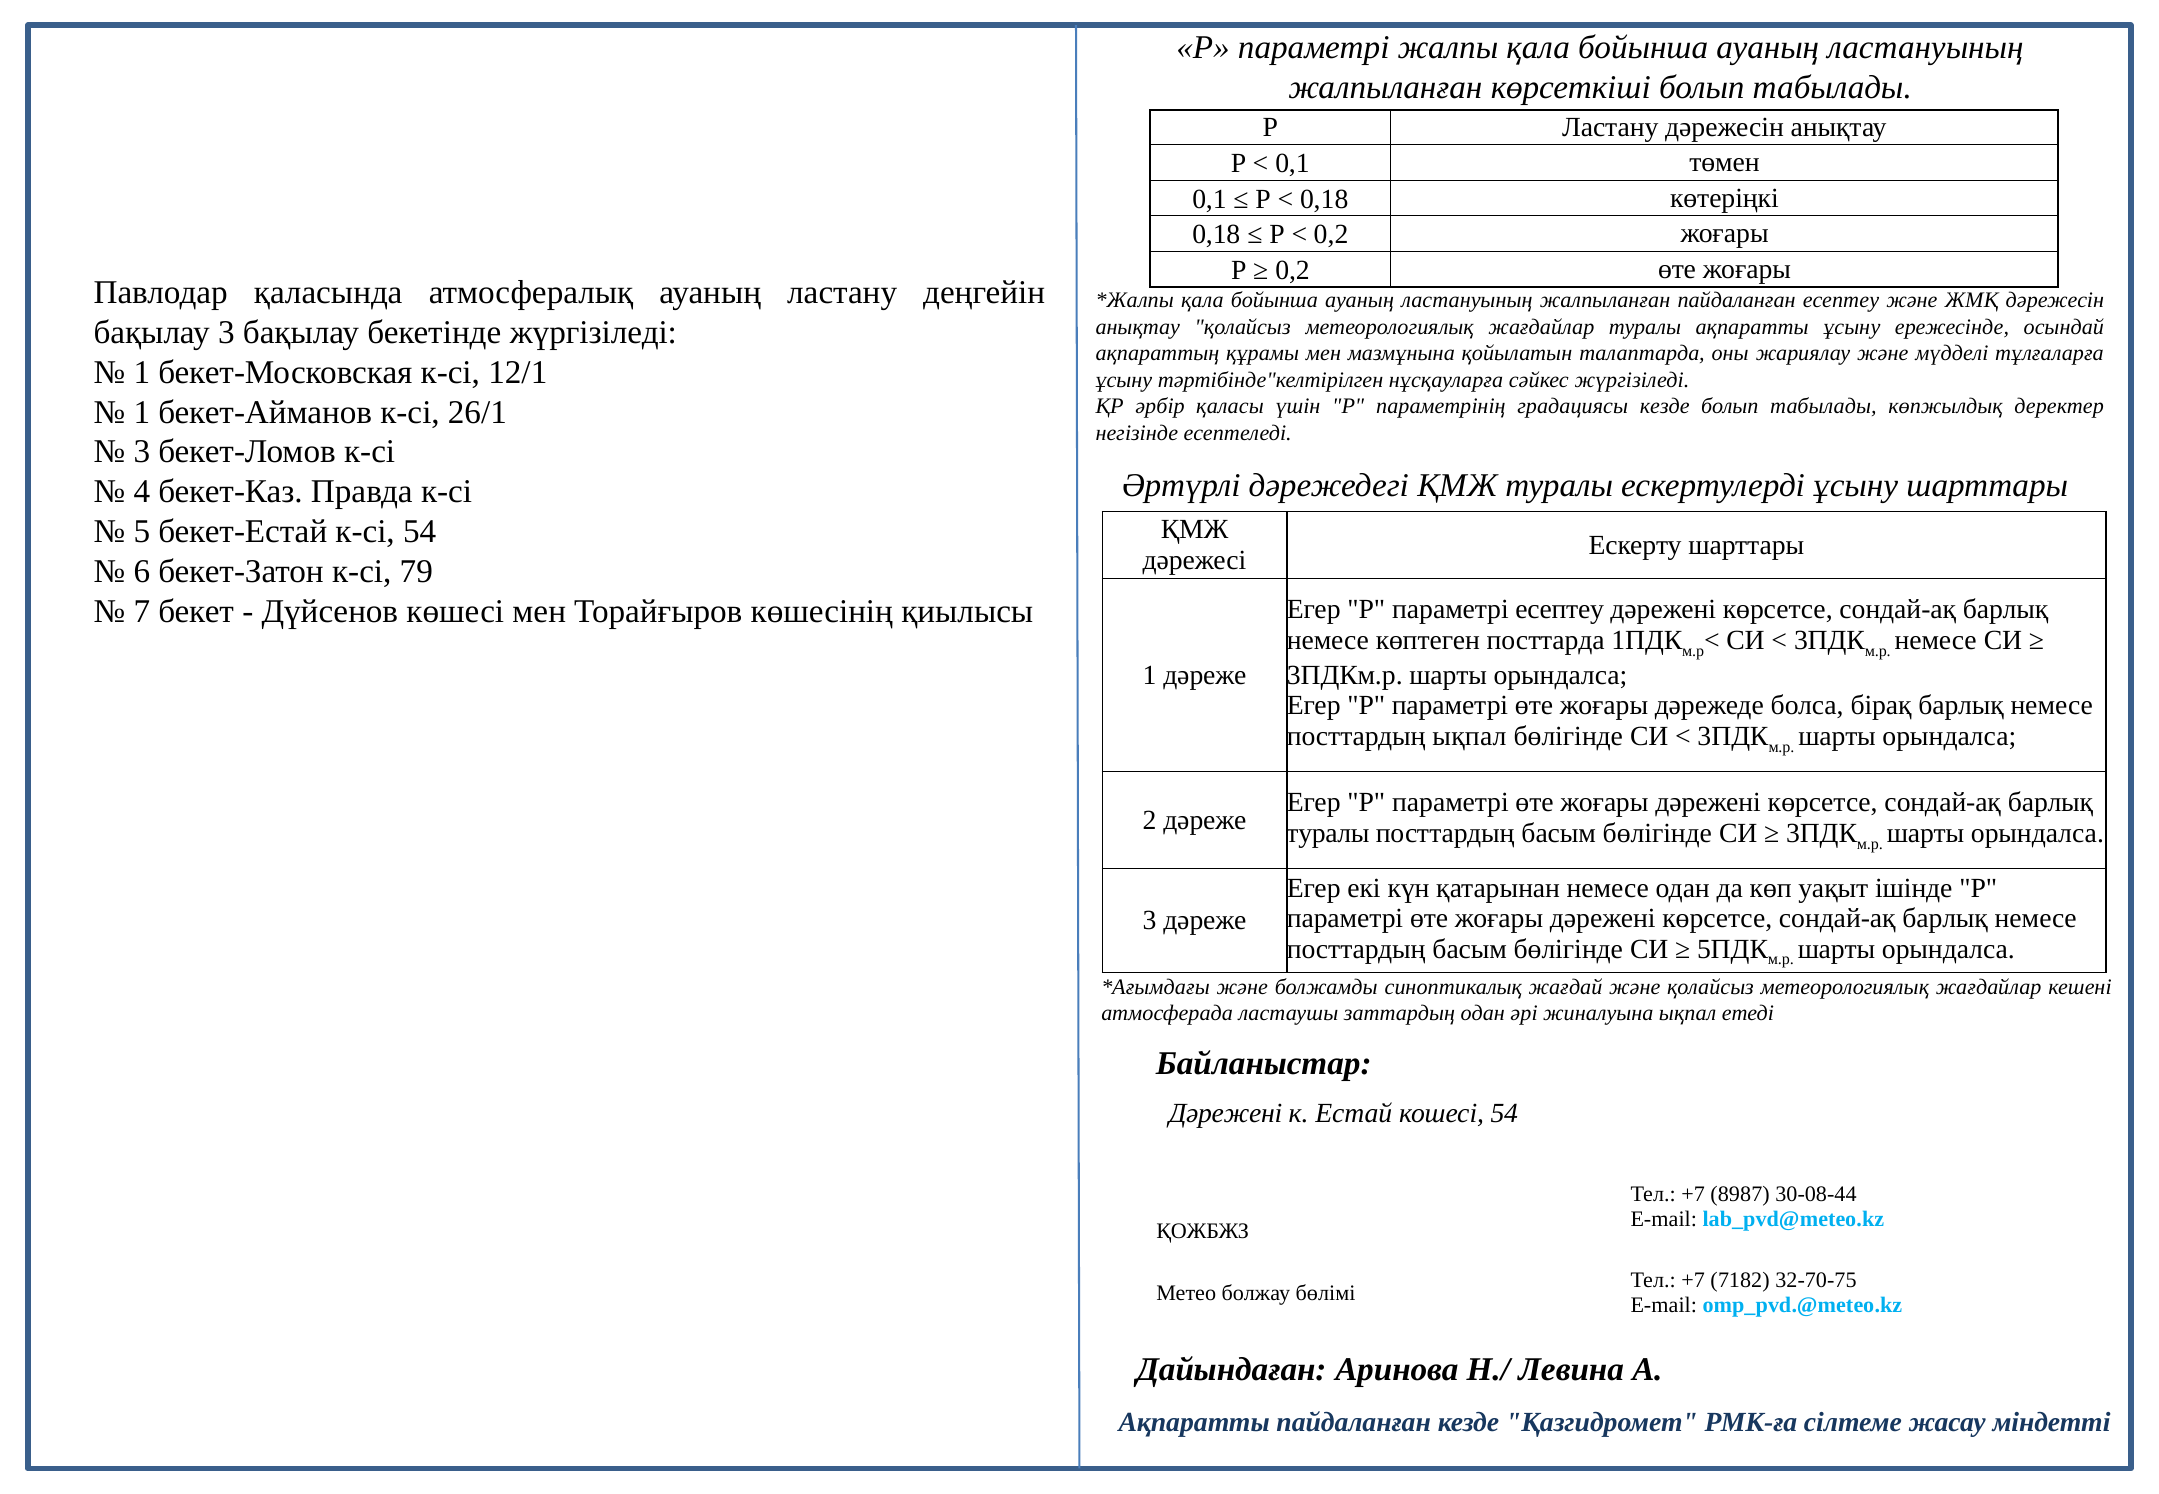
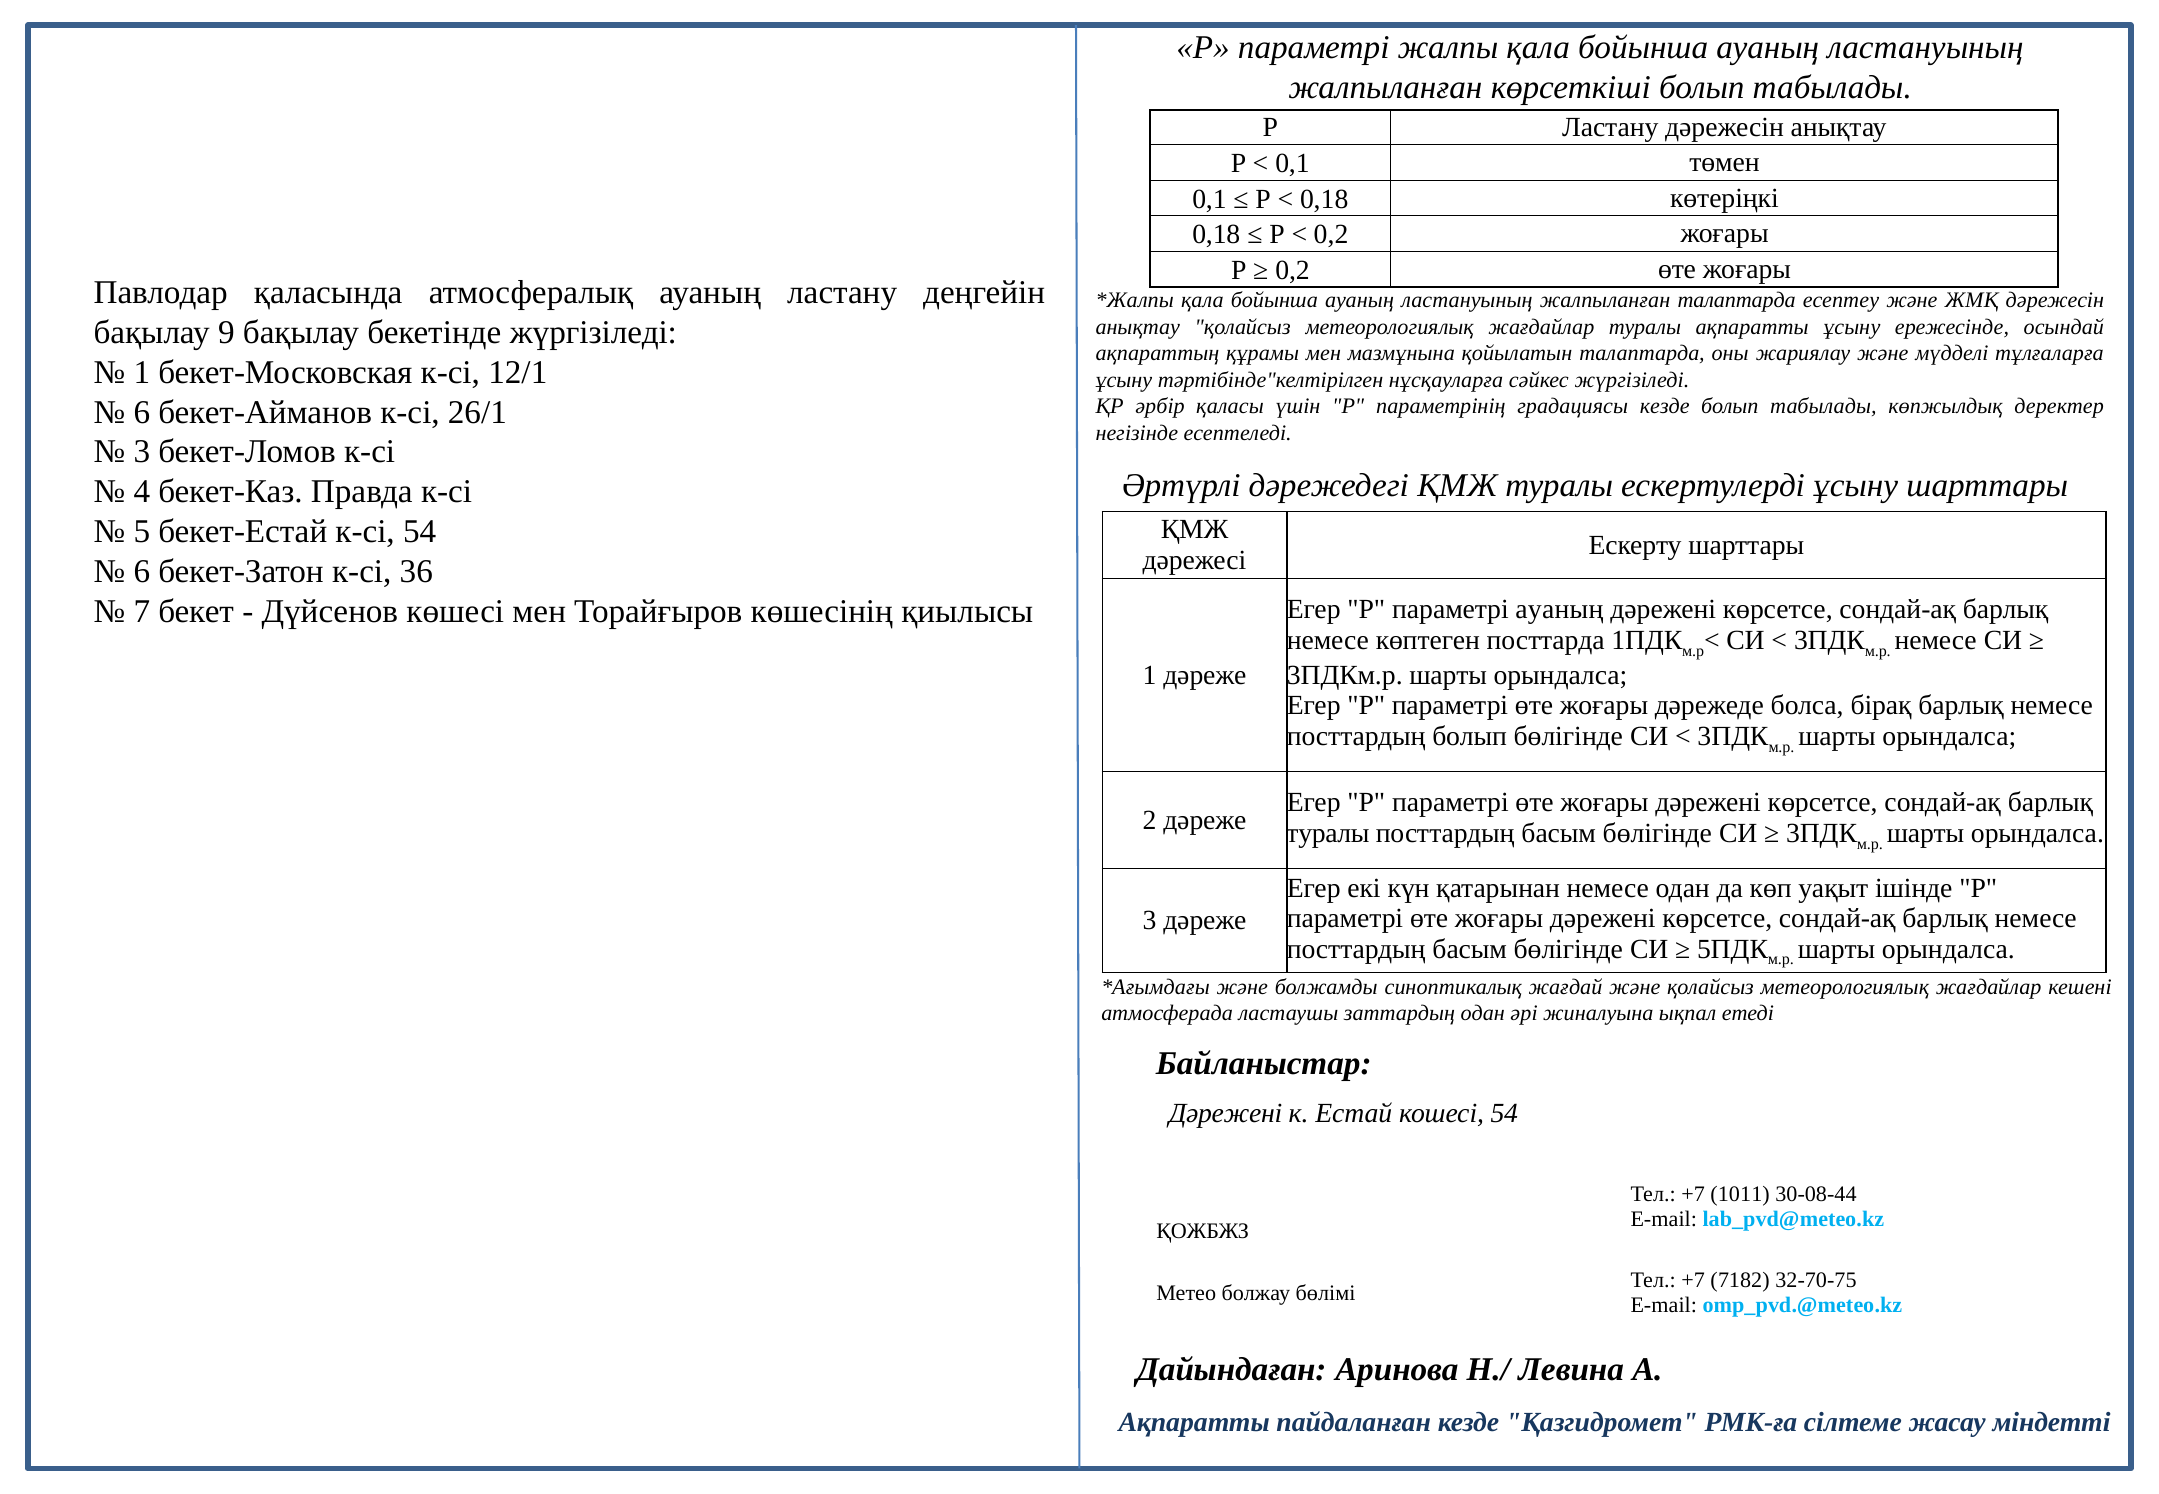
жалпыланған пайдаланған: пайдаланған -> талаптарда (1737, 300)
бақылау 3: 3 -> 9 (226, 333)
1: 1 -> 6 (142, 412)
79: 79 -> 36 (416, 572)
параметрі есептеу: есептеу -> ауаның (1559, 610)
посттардың ықпал: ықпал -> болып (1470, 736)
8987: 8987 -> 1011 (1740, 1195)
